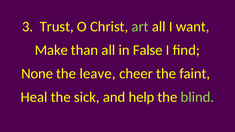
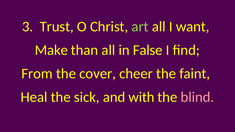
None: None -> From (37, 74)
leave: leave -> cover (98, 74)
help: help -> with (141, 97)
blind colour: light green -> pink (197, 97)
